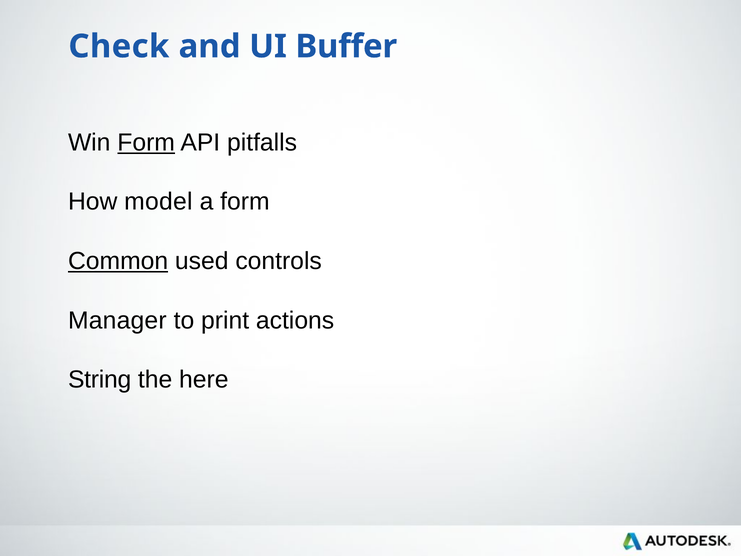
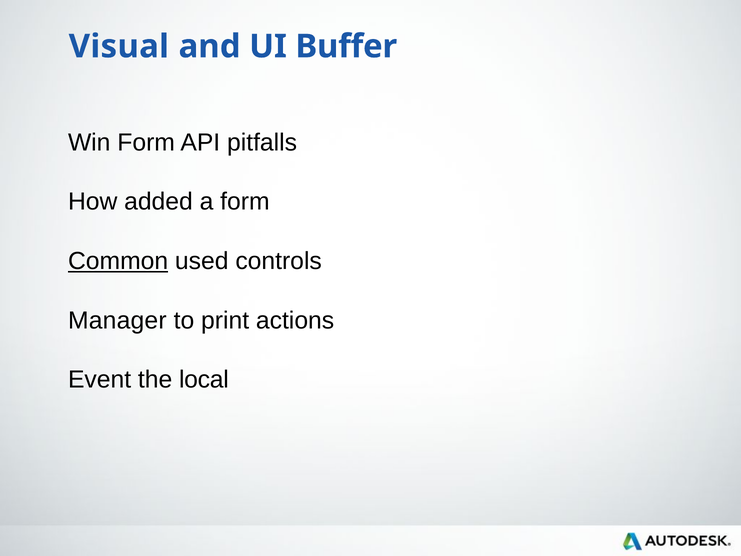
Check: Check -> Visual (119, 46)
Form underline: present -> none (146, 142)
model: model -> added (158, 202)
String: String -> Event (100, 380)
here: here -> local (204, 380)
